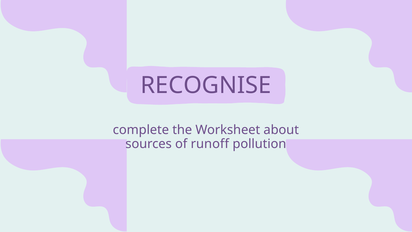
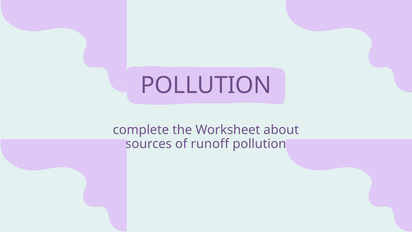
RECOGNISE: RECOGNISE -> POLLUTION (206, 85)
